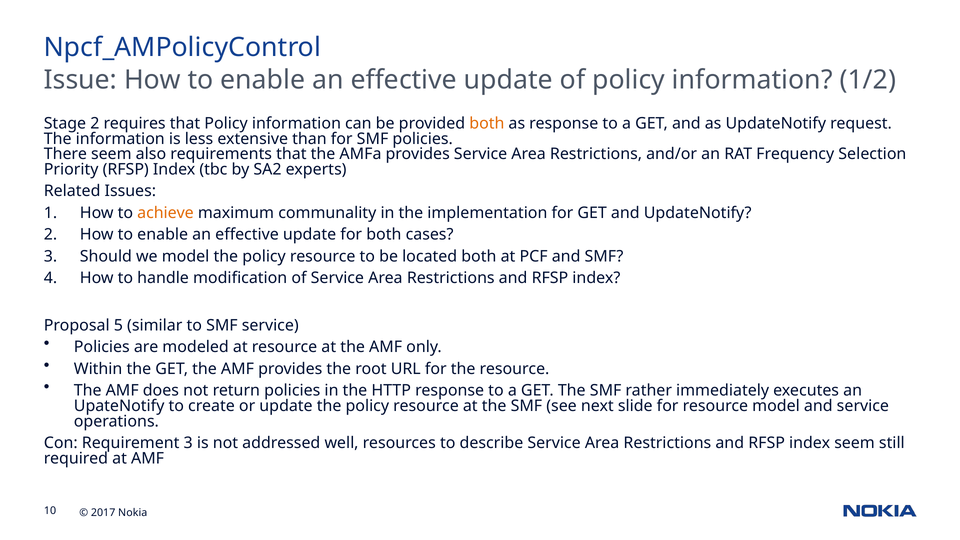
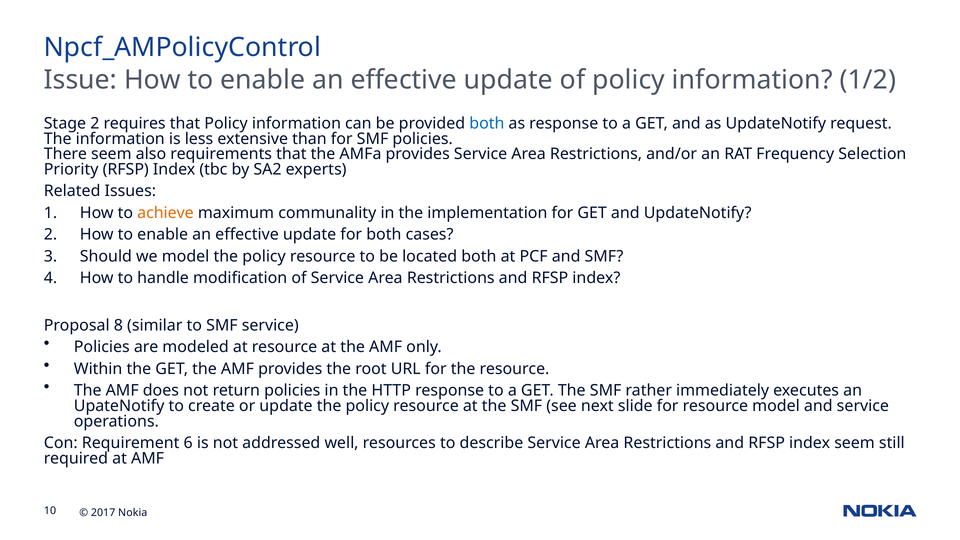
both colour: orange -> blue (487, 123)
5: 5 -> 8 (118, 325)
Requirement 3: 3 -> 6 (188, 443)
